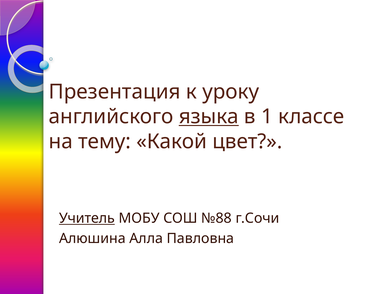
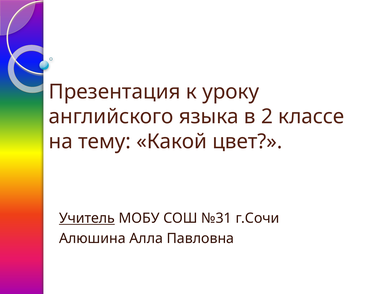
языка underline: present -> none (209, 117)
1: 1 -> 2 (267, 117)
№88: №88 -> №31 (217, 218)
